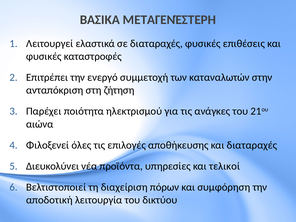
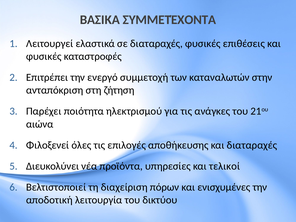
ΜΕΤΑΓΕΝΈΣΤΕΡΗ: ΜΕΤΑΓΕΝΈΣΤΕΡΗ -> ΣΥΜΜΕΤΈΧΟΝΤΑ (169, 20)
συμφόρηση: συμφόρηση -> ενισχυμένες (224, 187)
